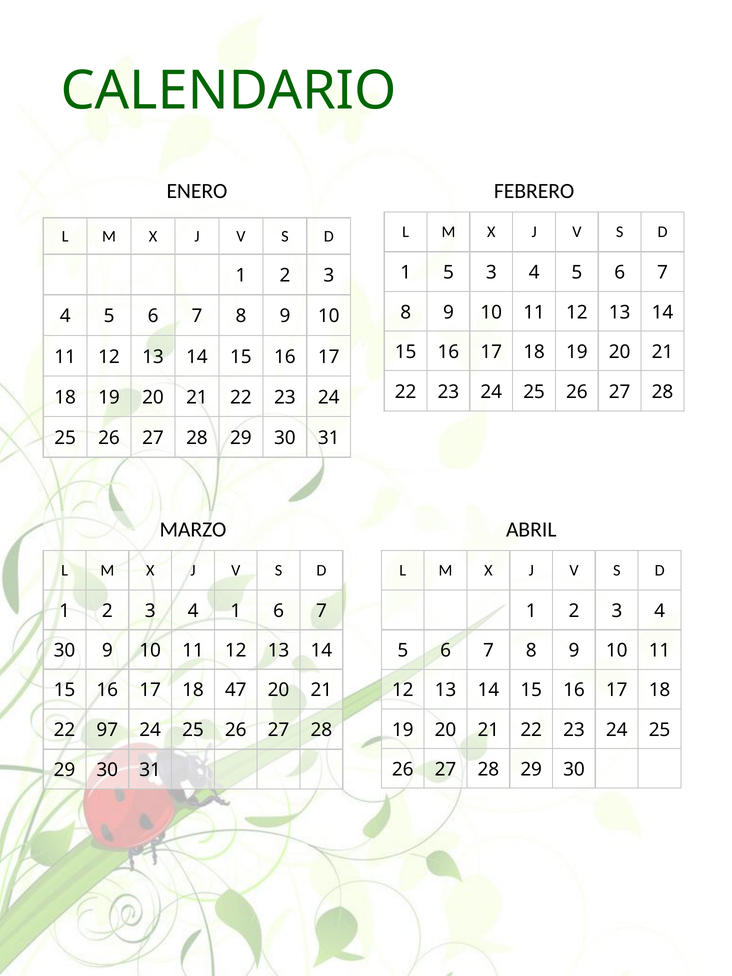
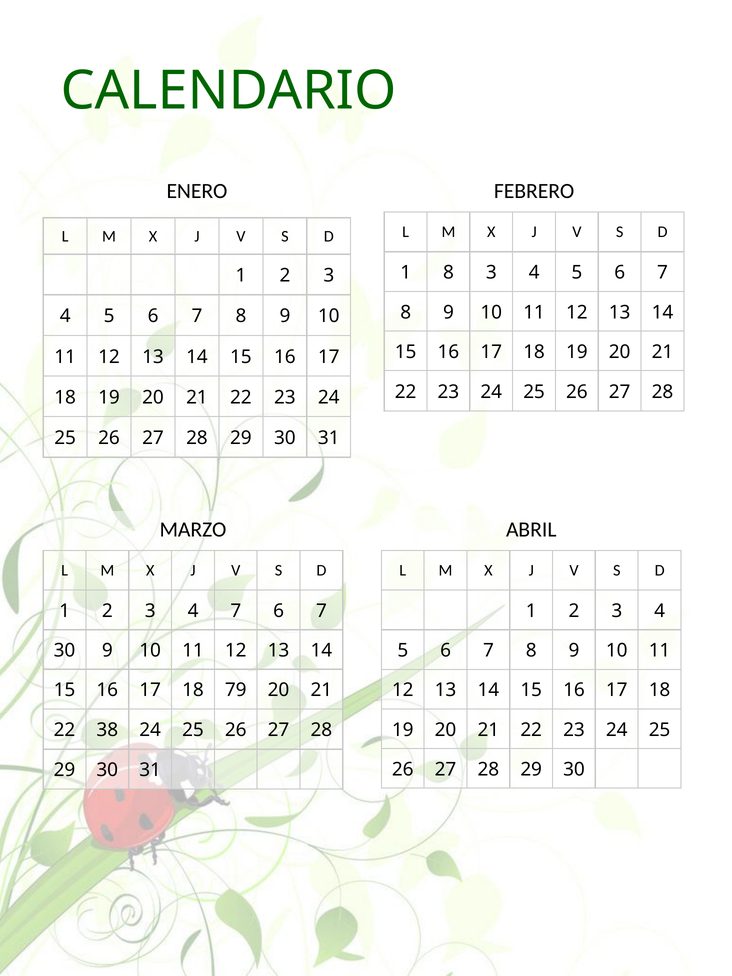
1 5: 5 -> 8 (448, 273)
4 1: 1 -> 7 (236, 611)
47: 47 -> 79 (236, 690)
97: 97 -> 38 (107, 730)
